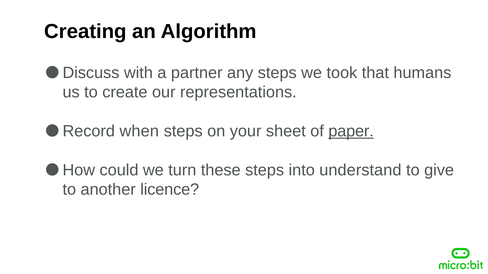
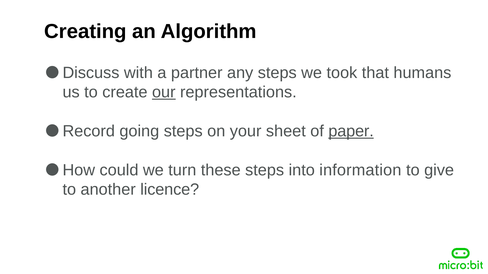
our underline: none -> present (164, 92)
when: when -> going (139, 131)
understand: understand -> information (360, 170)
